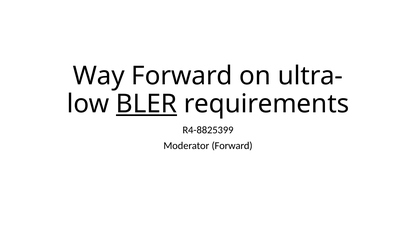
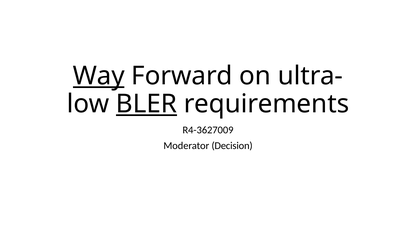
Way underline: none -> present (99, 76)
R4-8825399: R4-8825399 -> R4-3627009 (208, 130)
Moderator Forward: Forward -> Decision (232, 146)
